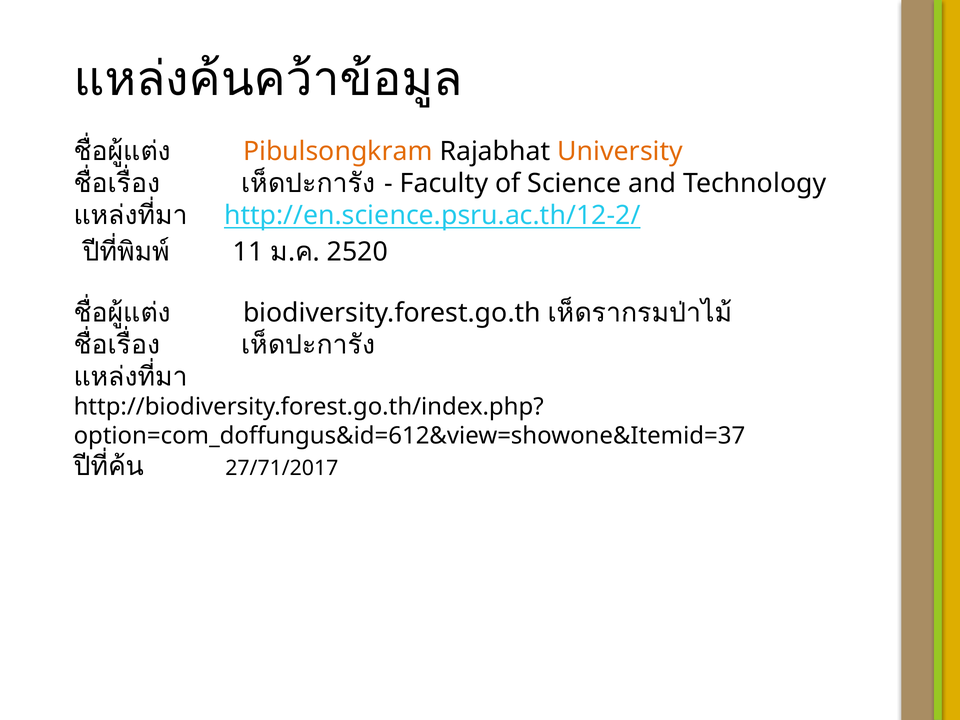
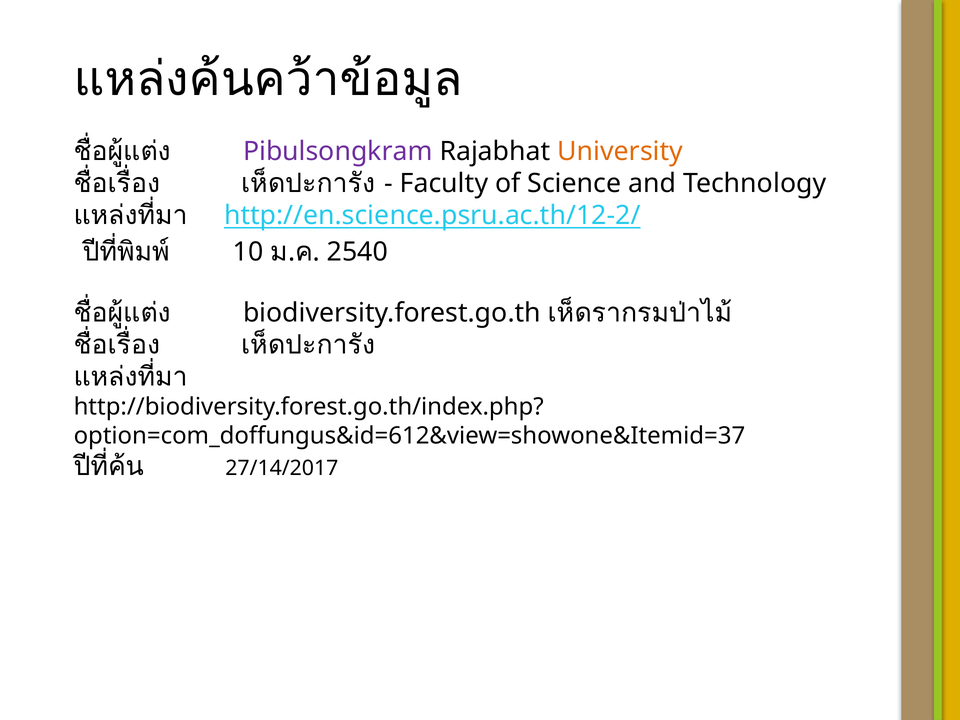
Pibulsongkram colour: orange -> purple (338, 151)
11: 11 -> 10 (248, 252)
2520: 2520 -> 2540 (357, 252)
27/71/2017: 27/71/2017 -> 27/14/2017 (282, 468)
